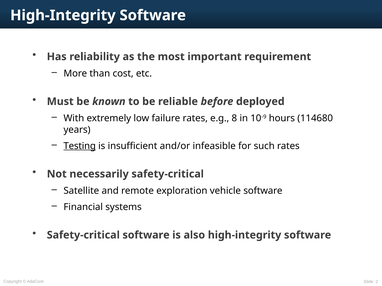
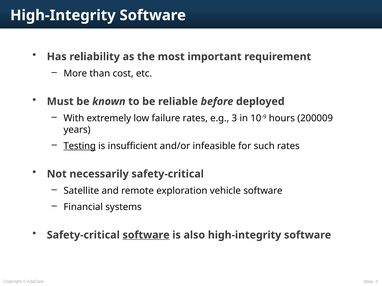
8: 8 -> 3 (234, 118)
114680: 114680 -> 200009 (315, 118)
software underline: none -> present (146, 235)
